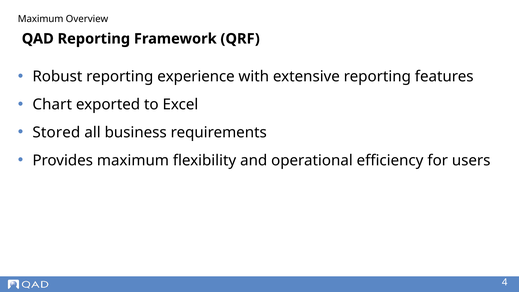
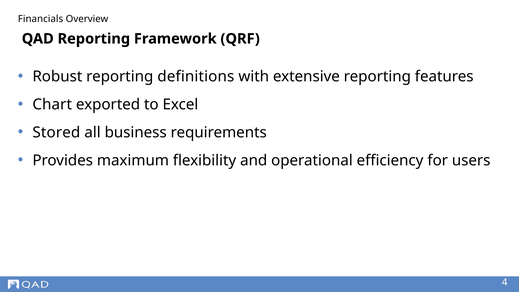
Maximum: Maximum -> Financials (41, 19)
experience: experience -> definitions (196, 77)
